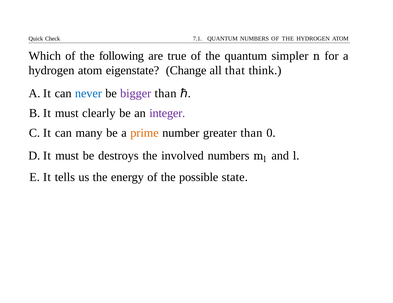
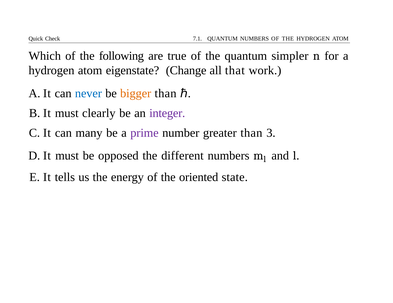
think: think -> work (265, 71)
bigger colour: purple -> orange (136, 94)
prime colour: orange -> purple (144, 133)
0: 0 -> 3 (271, 133)
destroys: destroys -> opposed (118, 156)
involved: involved -> different (182, 156)
possible: possible -> oriented (199, 178)
